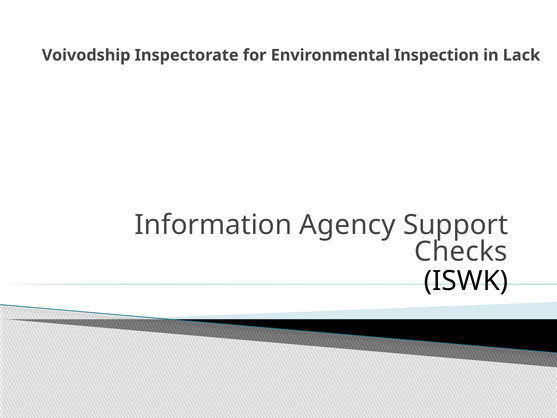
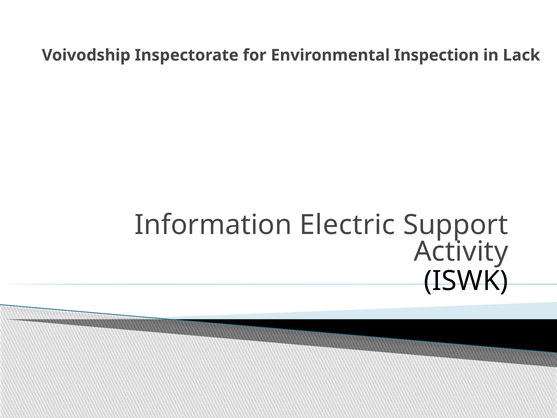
Agency: Agency -> Electric (347, 225)
Checks: Checks -> Activity (461, 252)
